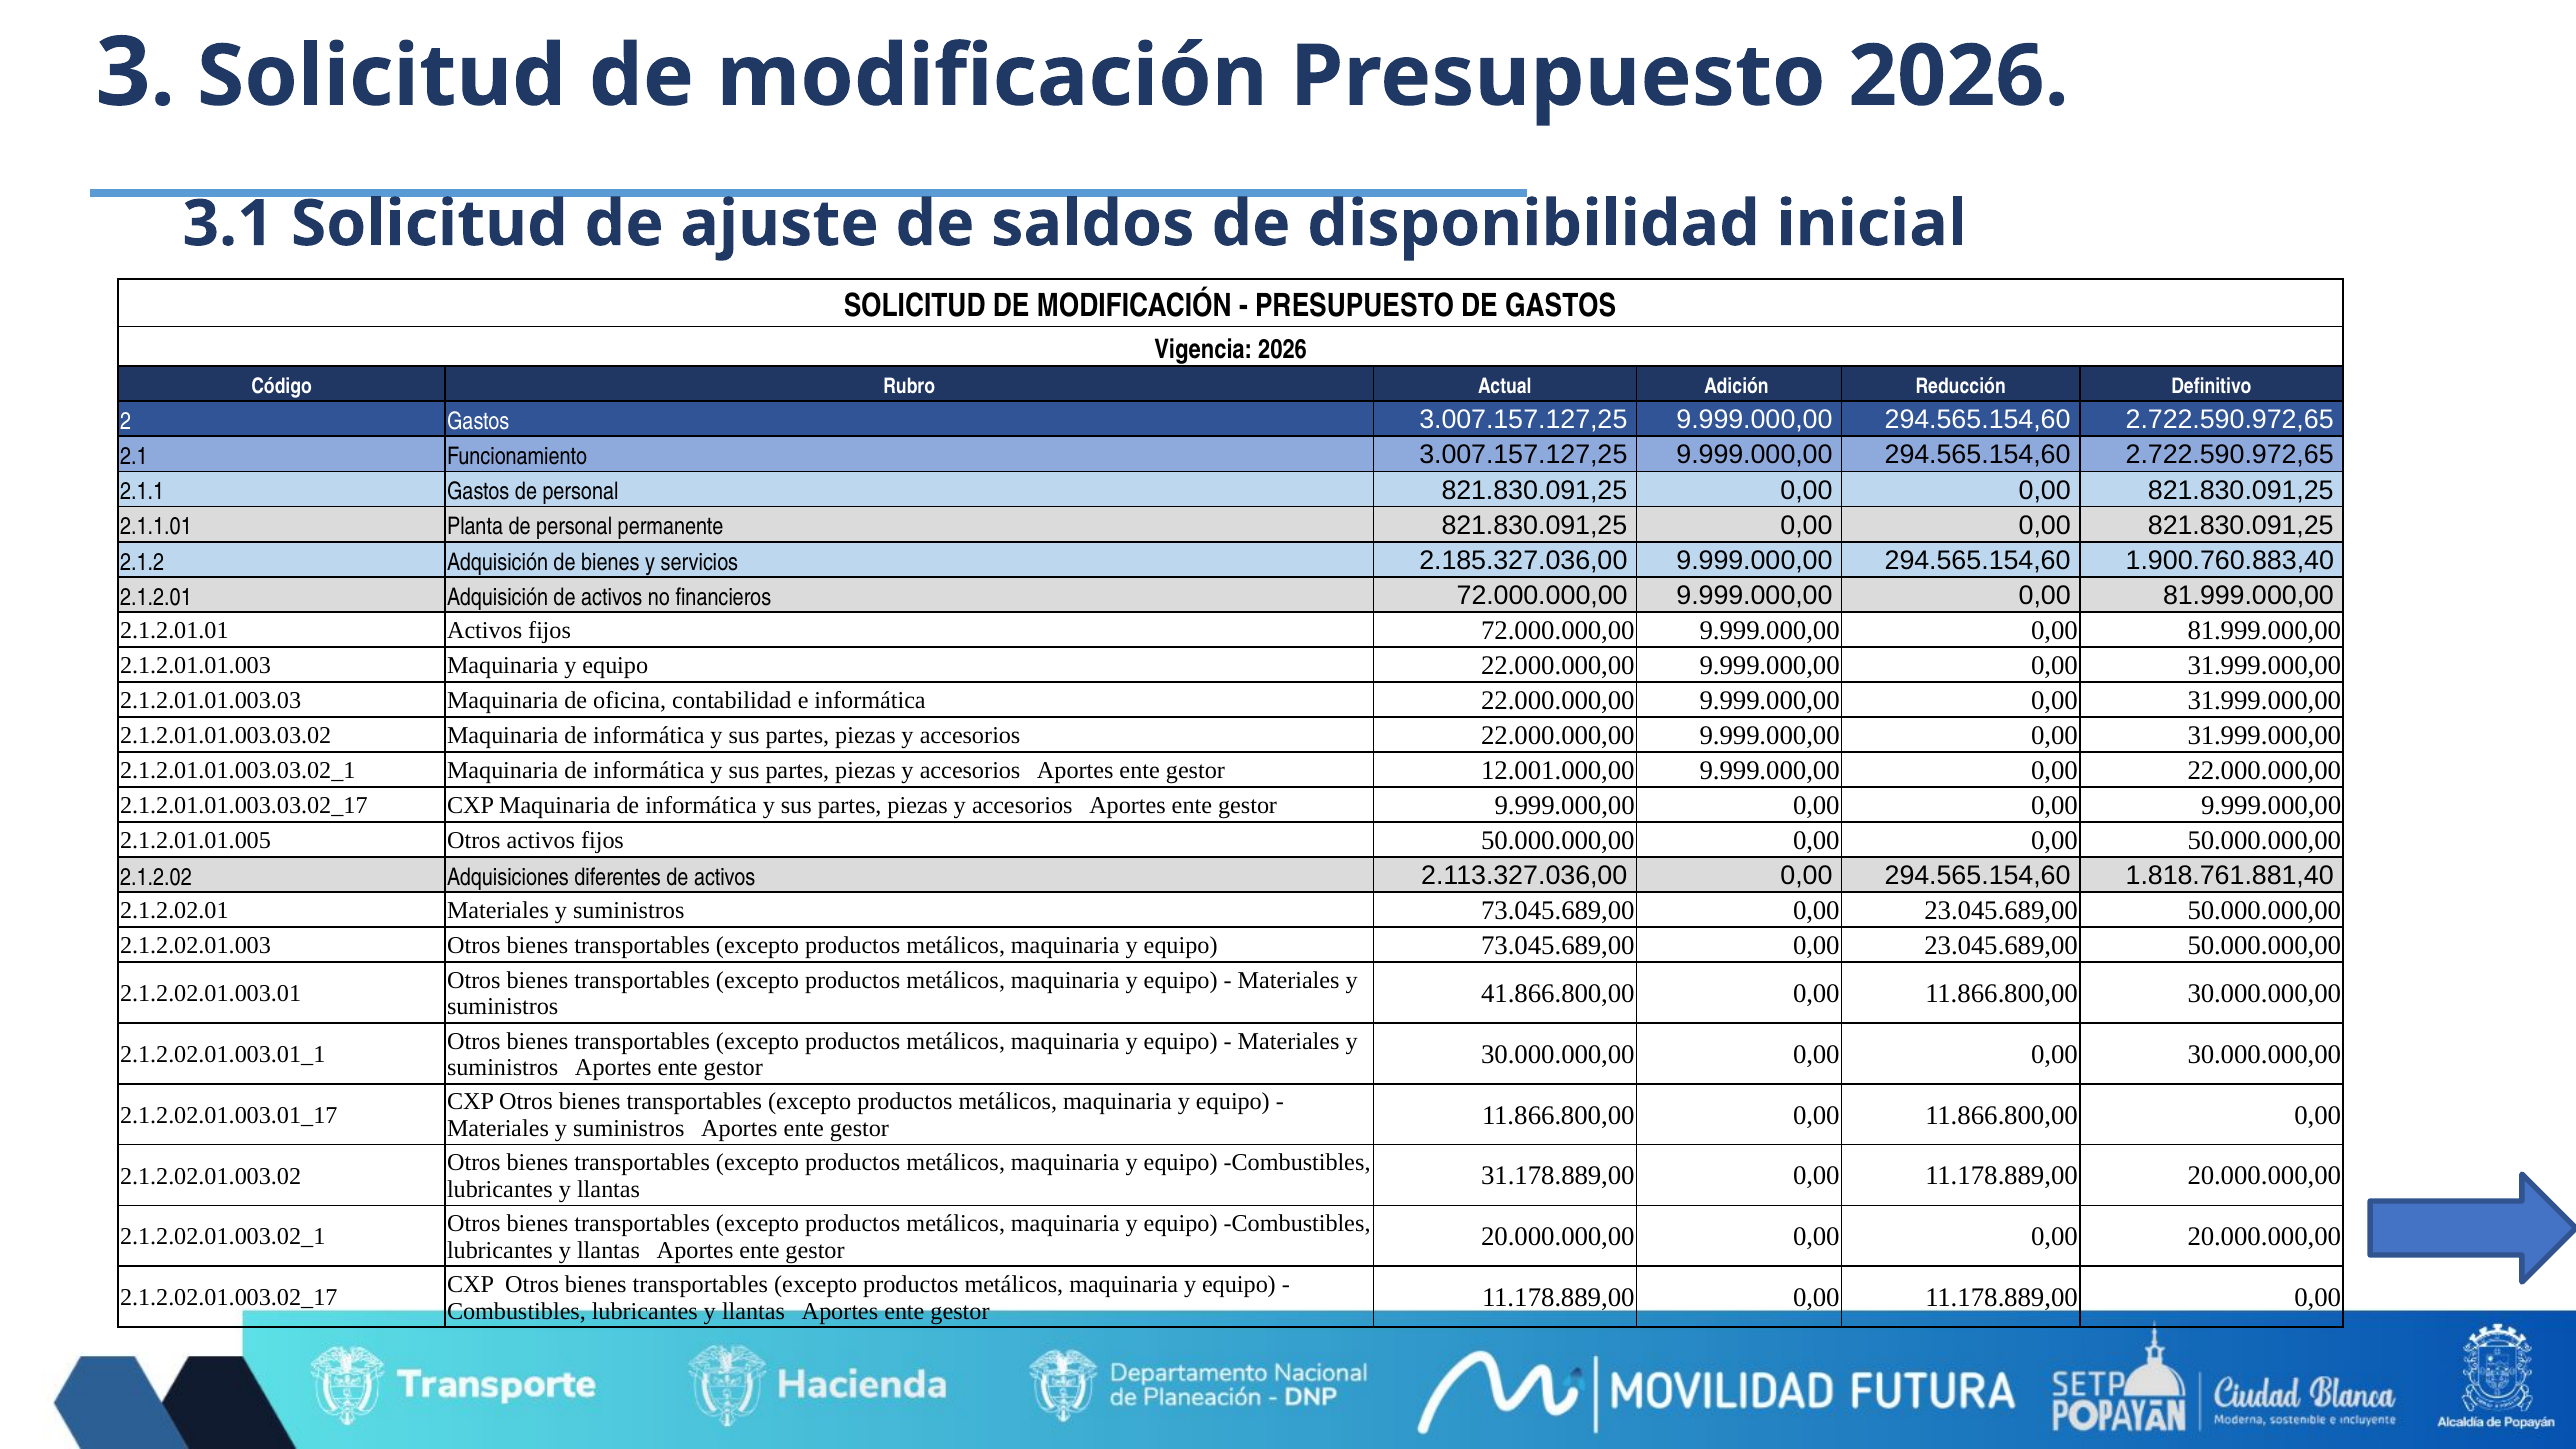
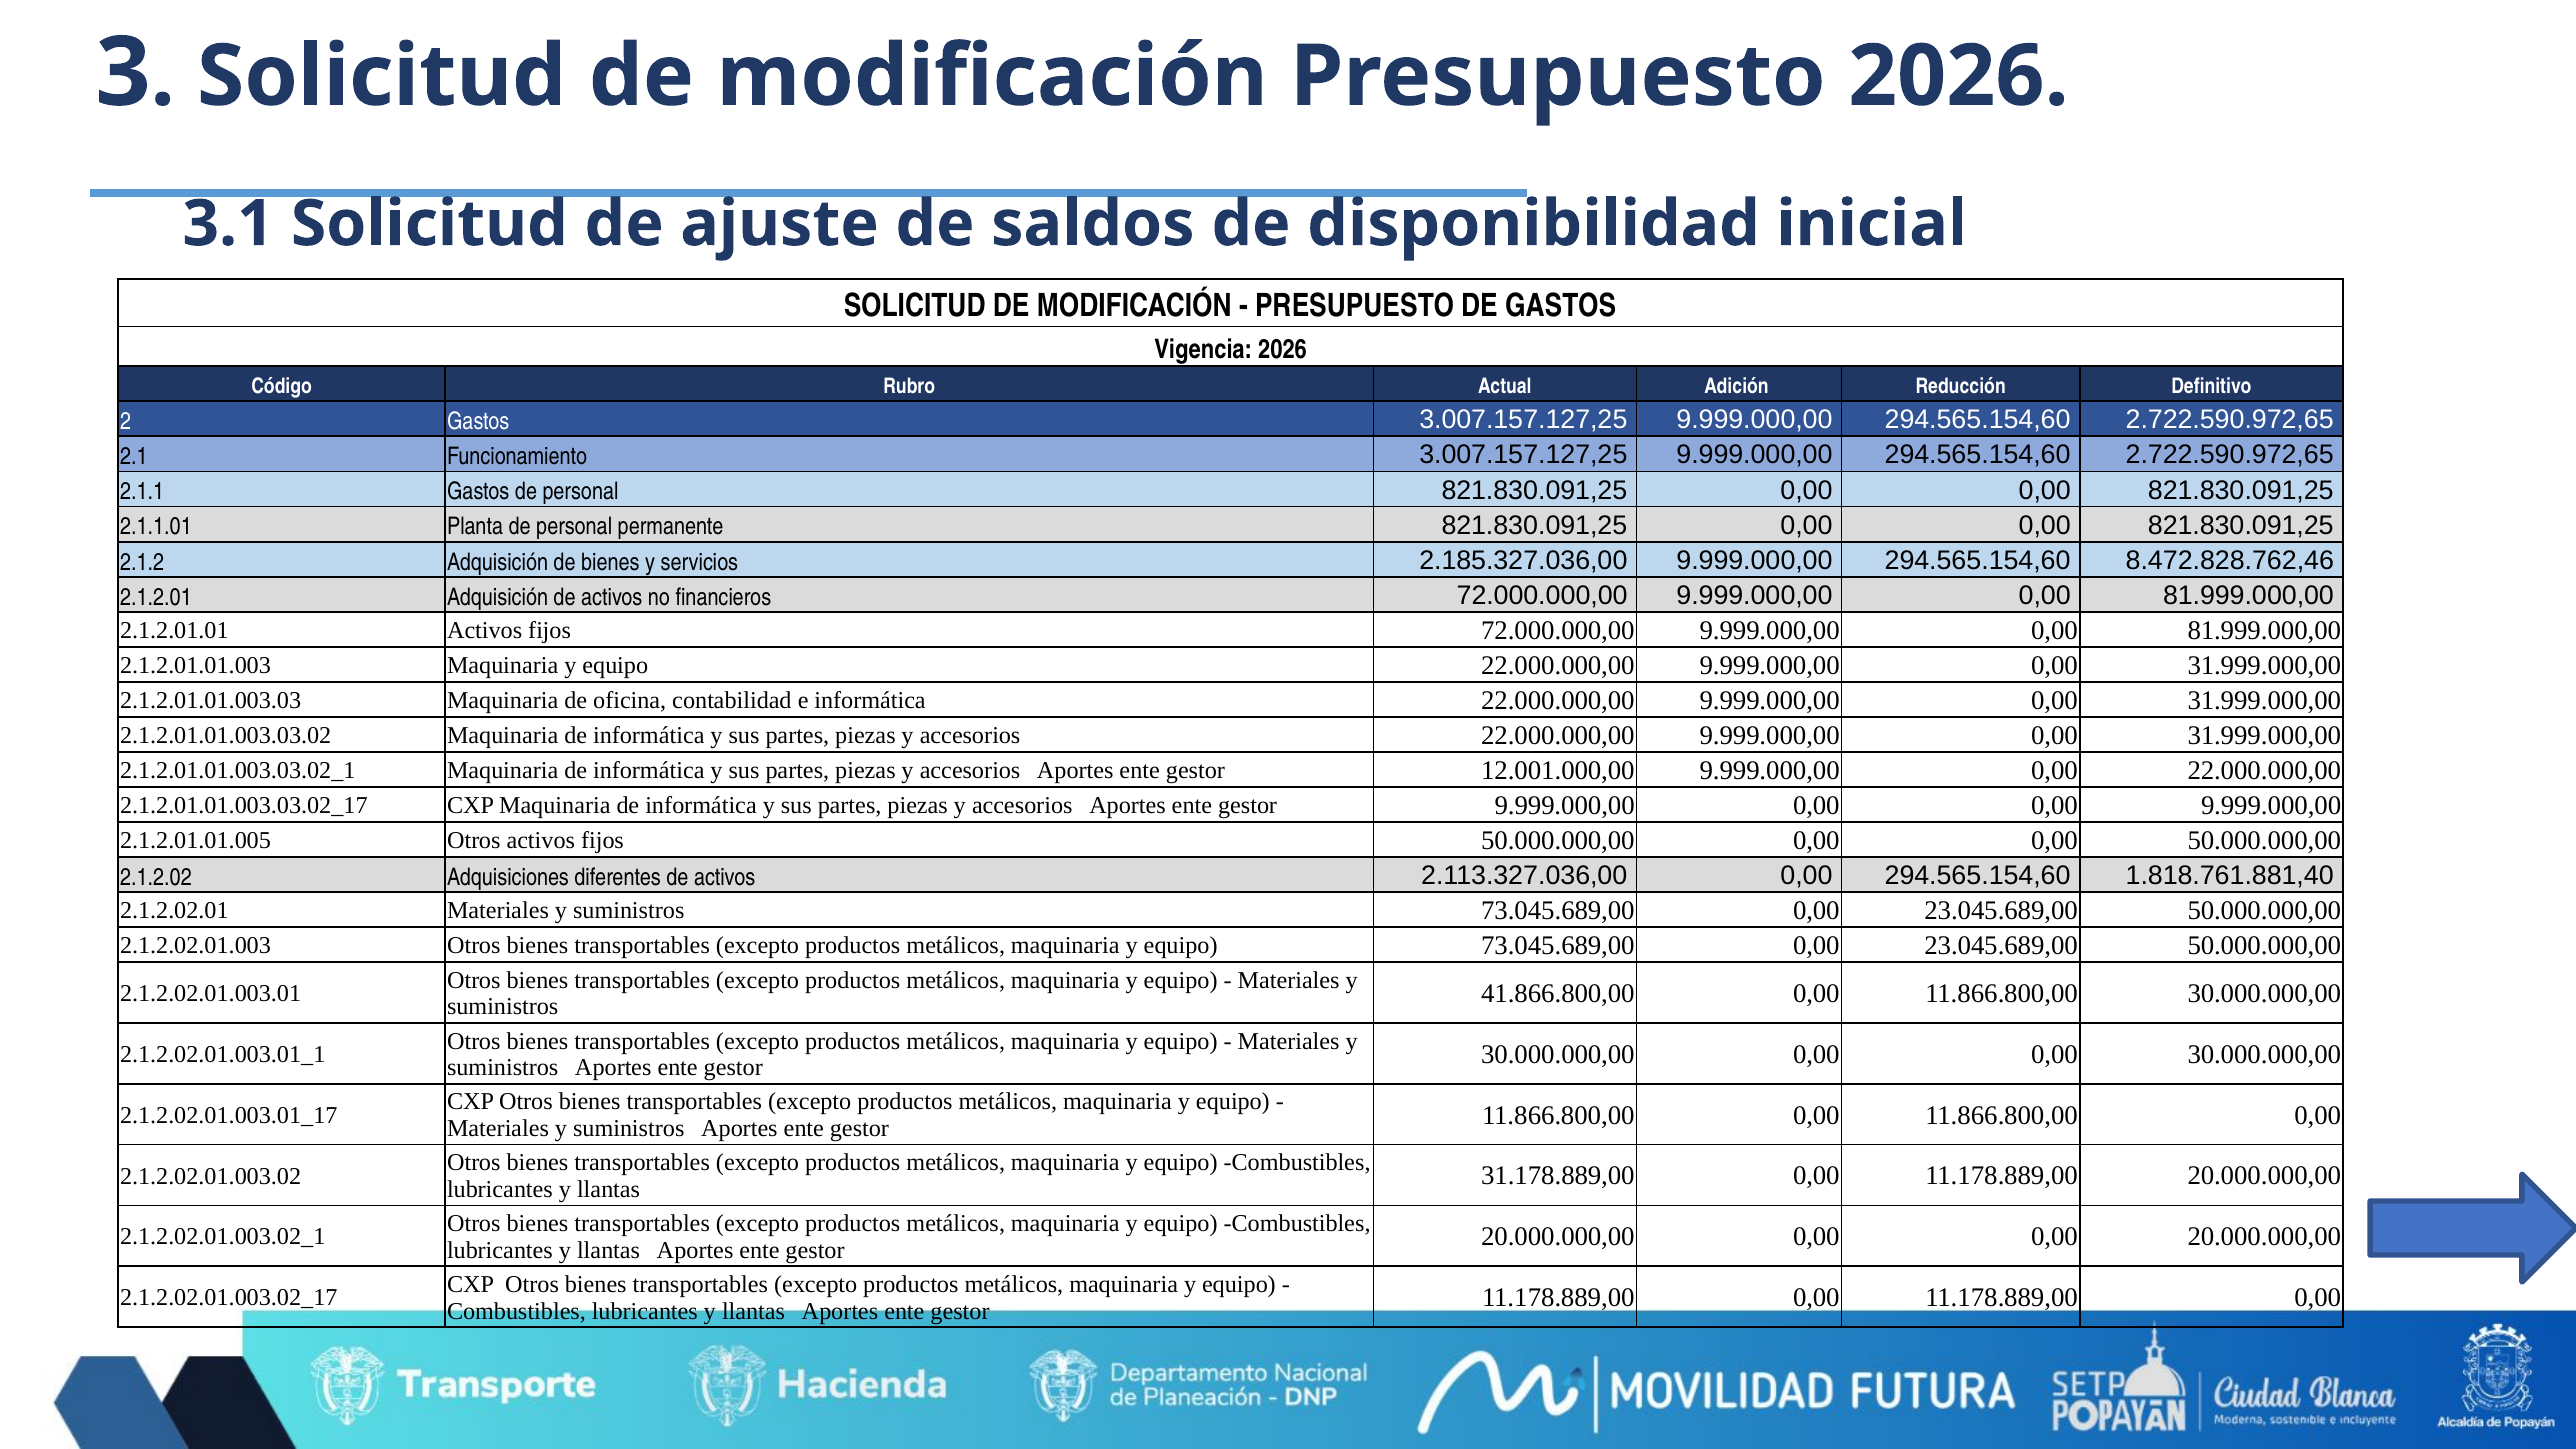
1.900.760.883,40: 1.900.760.883,40 -> 8.472.828.762,46 (2230, 561)
